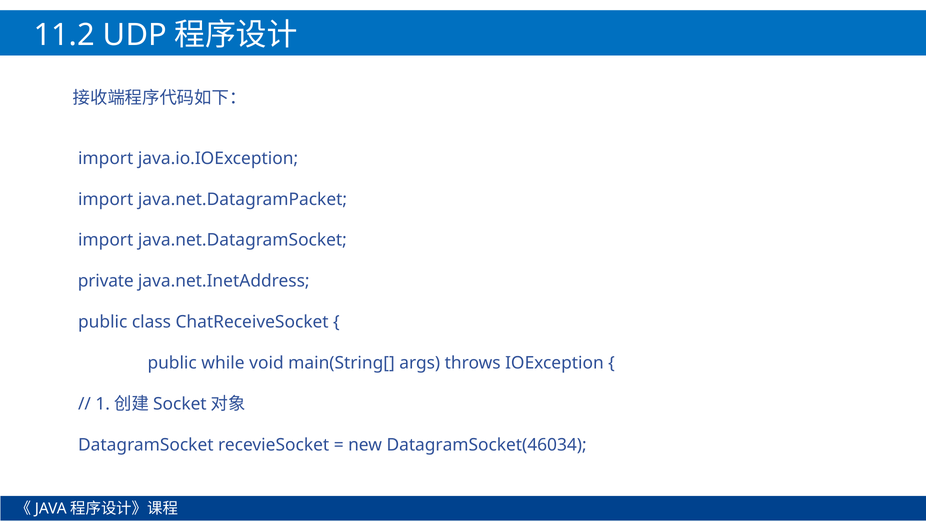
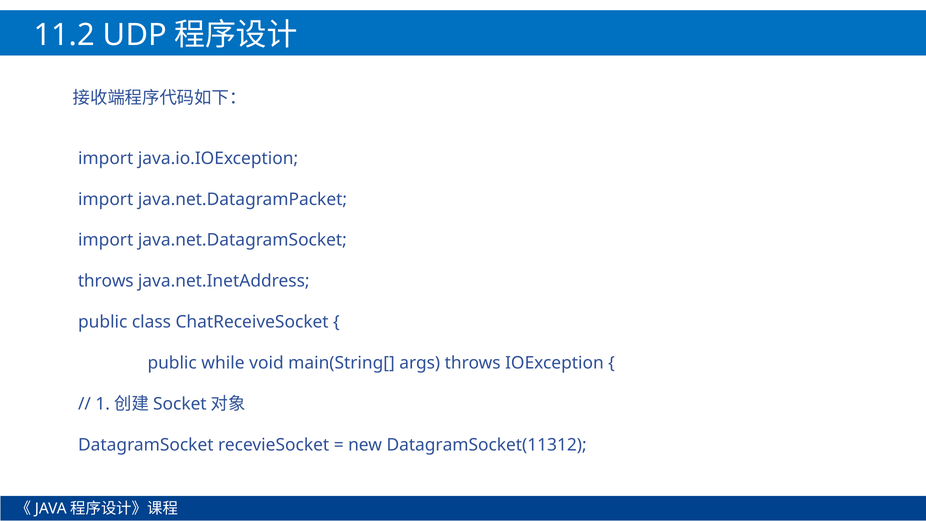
private: private -> throws (106, 281)
DatagramSocket(46034: DatagramSocket(46034 -> DatagramSocket(11312 (487, 445)
